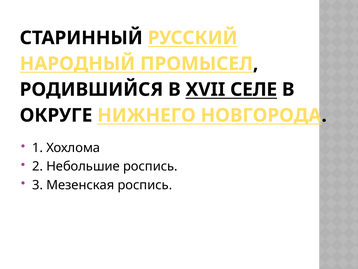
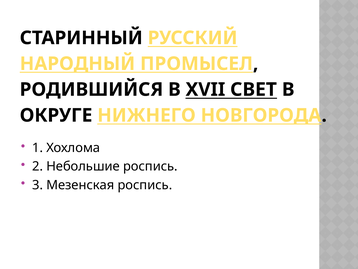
СЕЛЕ: СЕЛЕ -> СВЕТ (254, 89)
